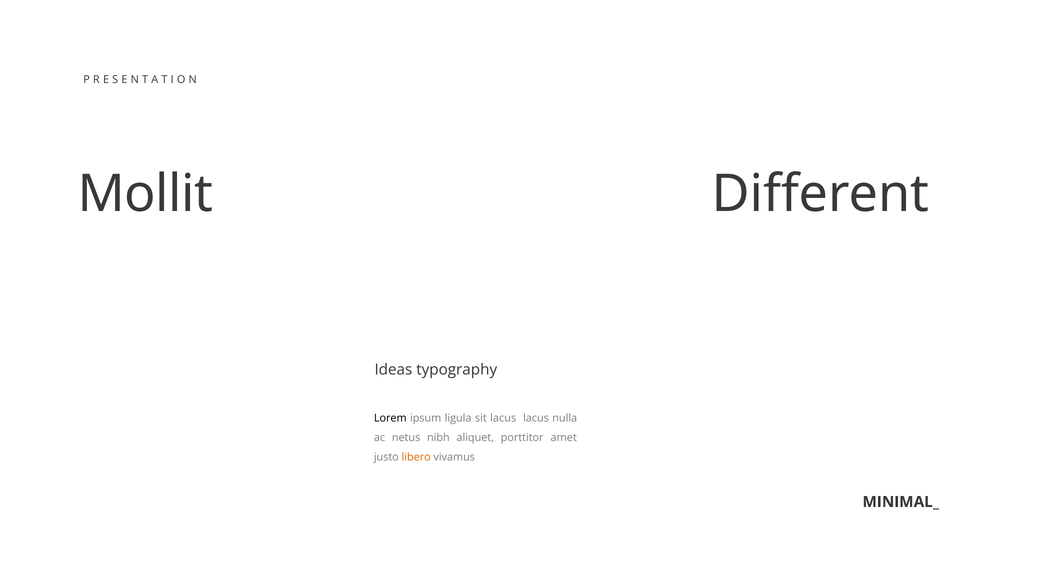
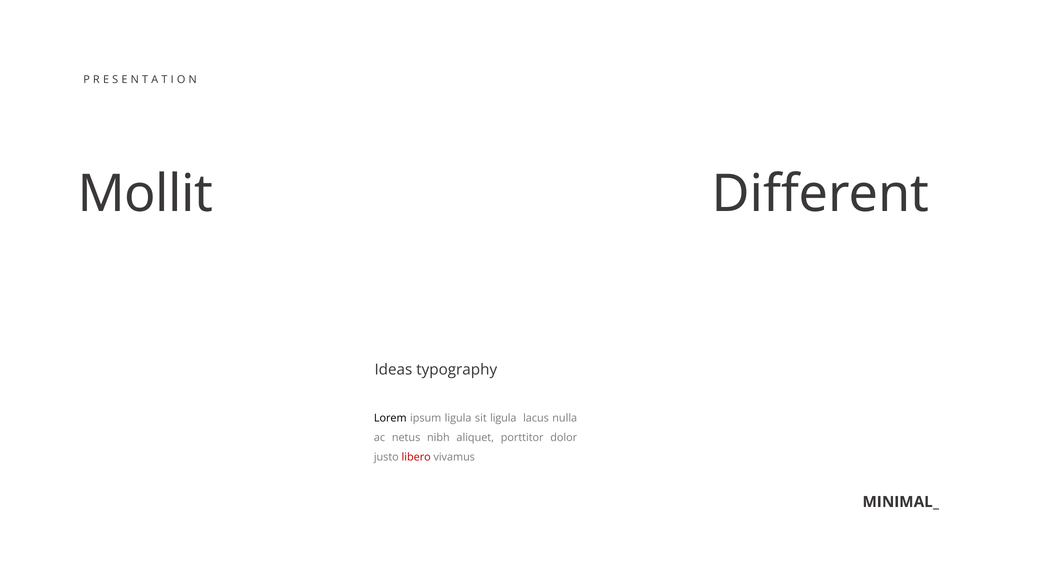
sit lacus: lacus -> ligula (503, 419)
amet: amet -> dolor (564, 438)
libero colour: orange -> red (416, 458)
